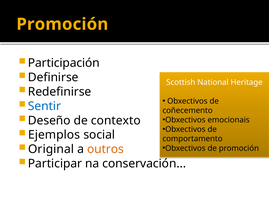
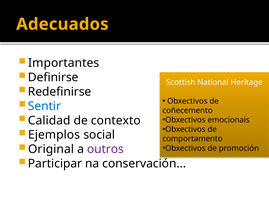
Promoción: Promoción -> Adecuados (62, 24)
Participación: Participación -> Importantes (64, 63)
Deseño: Deseño -> Calidad (49, 120)
outros colour: orange -> purple (105, 149)
